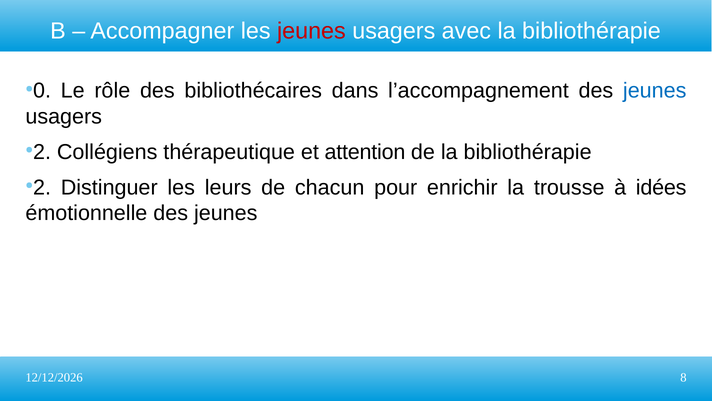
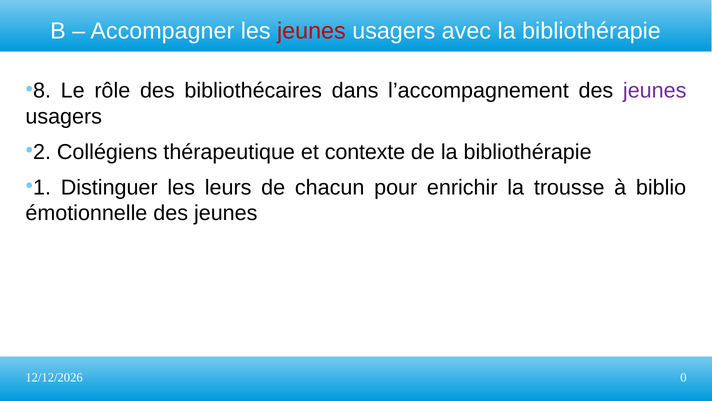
0: 0 -> 8 (42, 91)
jeunes colour: blue -> purple (655, 91)
attention: attention -> contexte (365, 152)
2: 2 -> 1 (42, 187)
idées: idées -> biblio (661, 187)
8: 8 -> 0 (683, 377)
